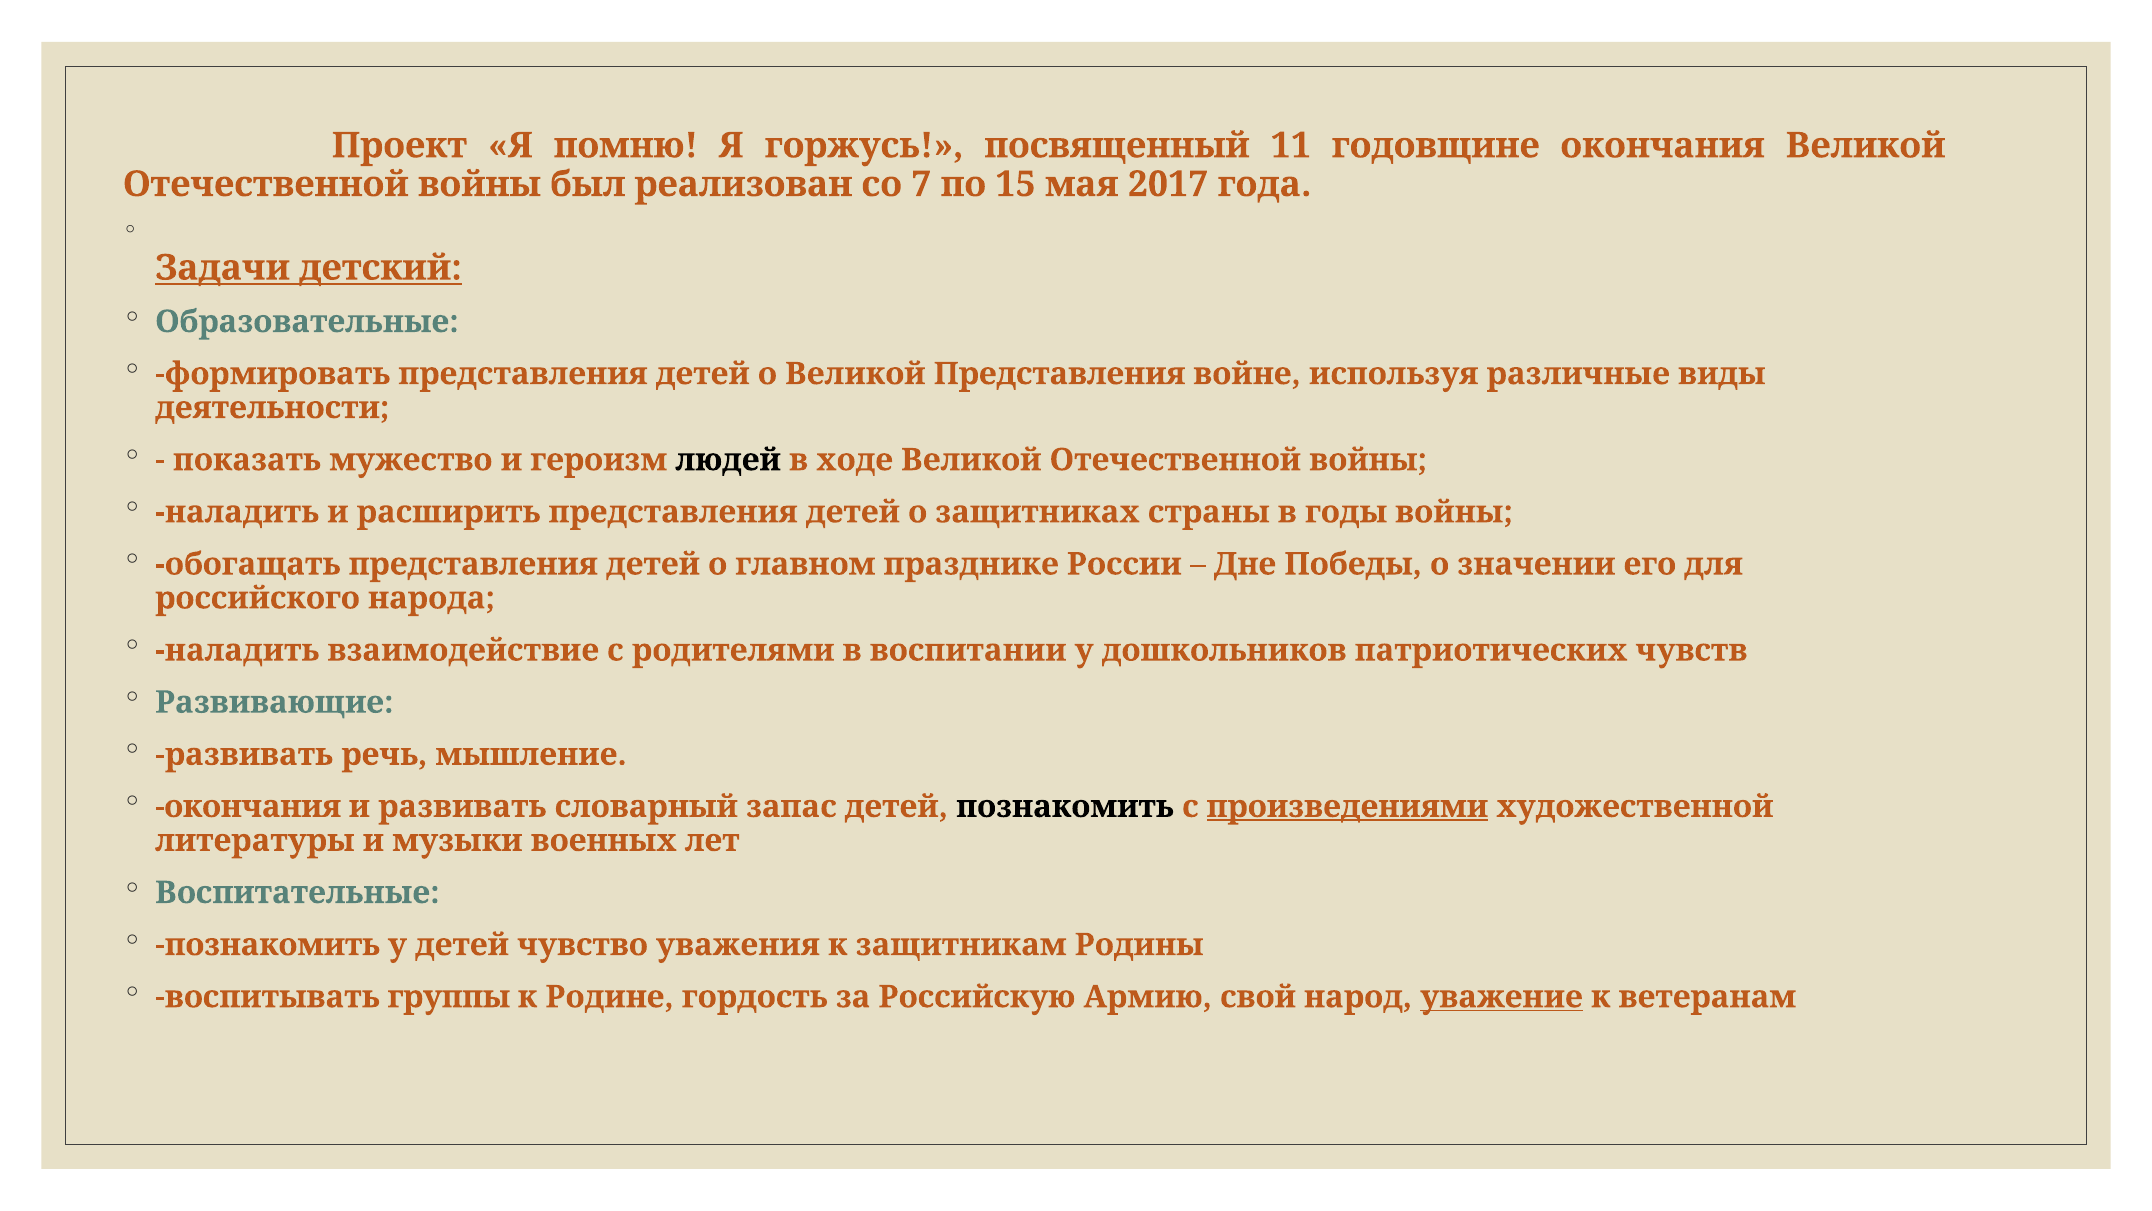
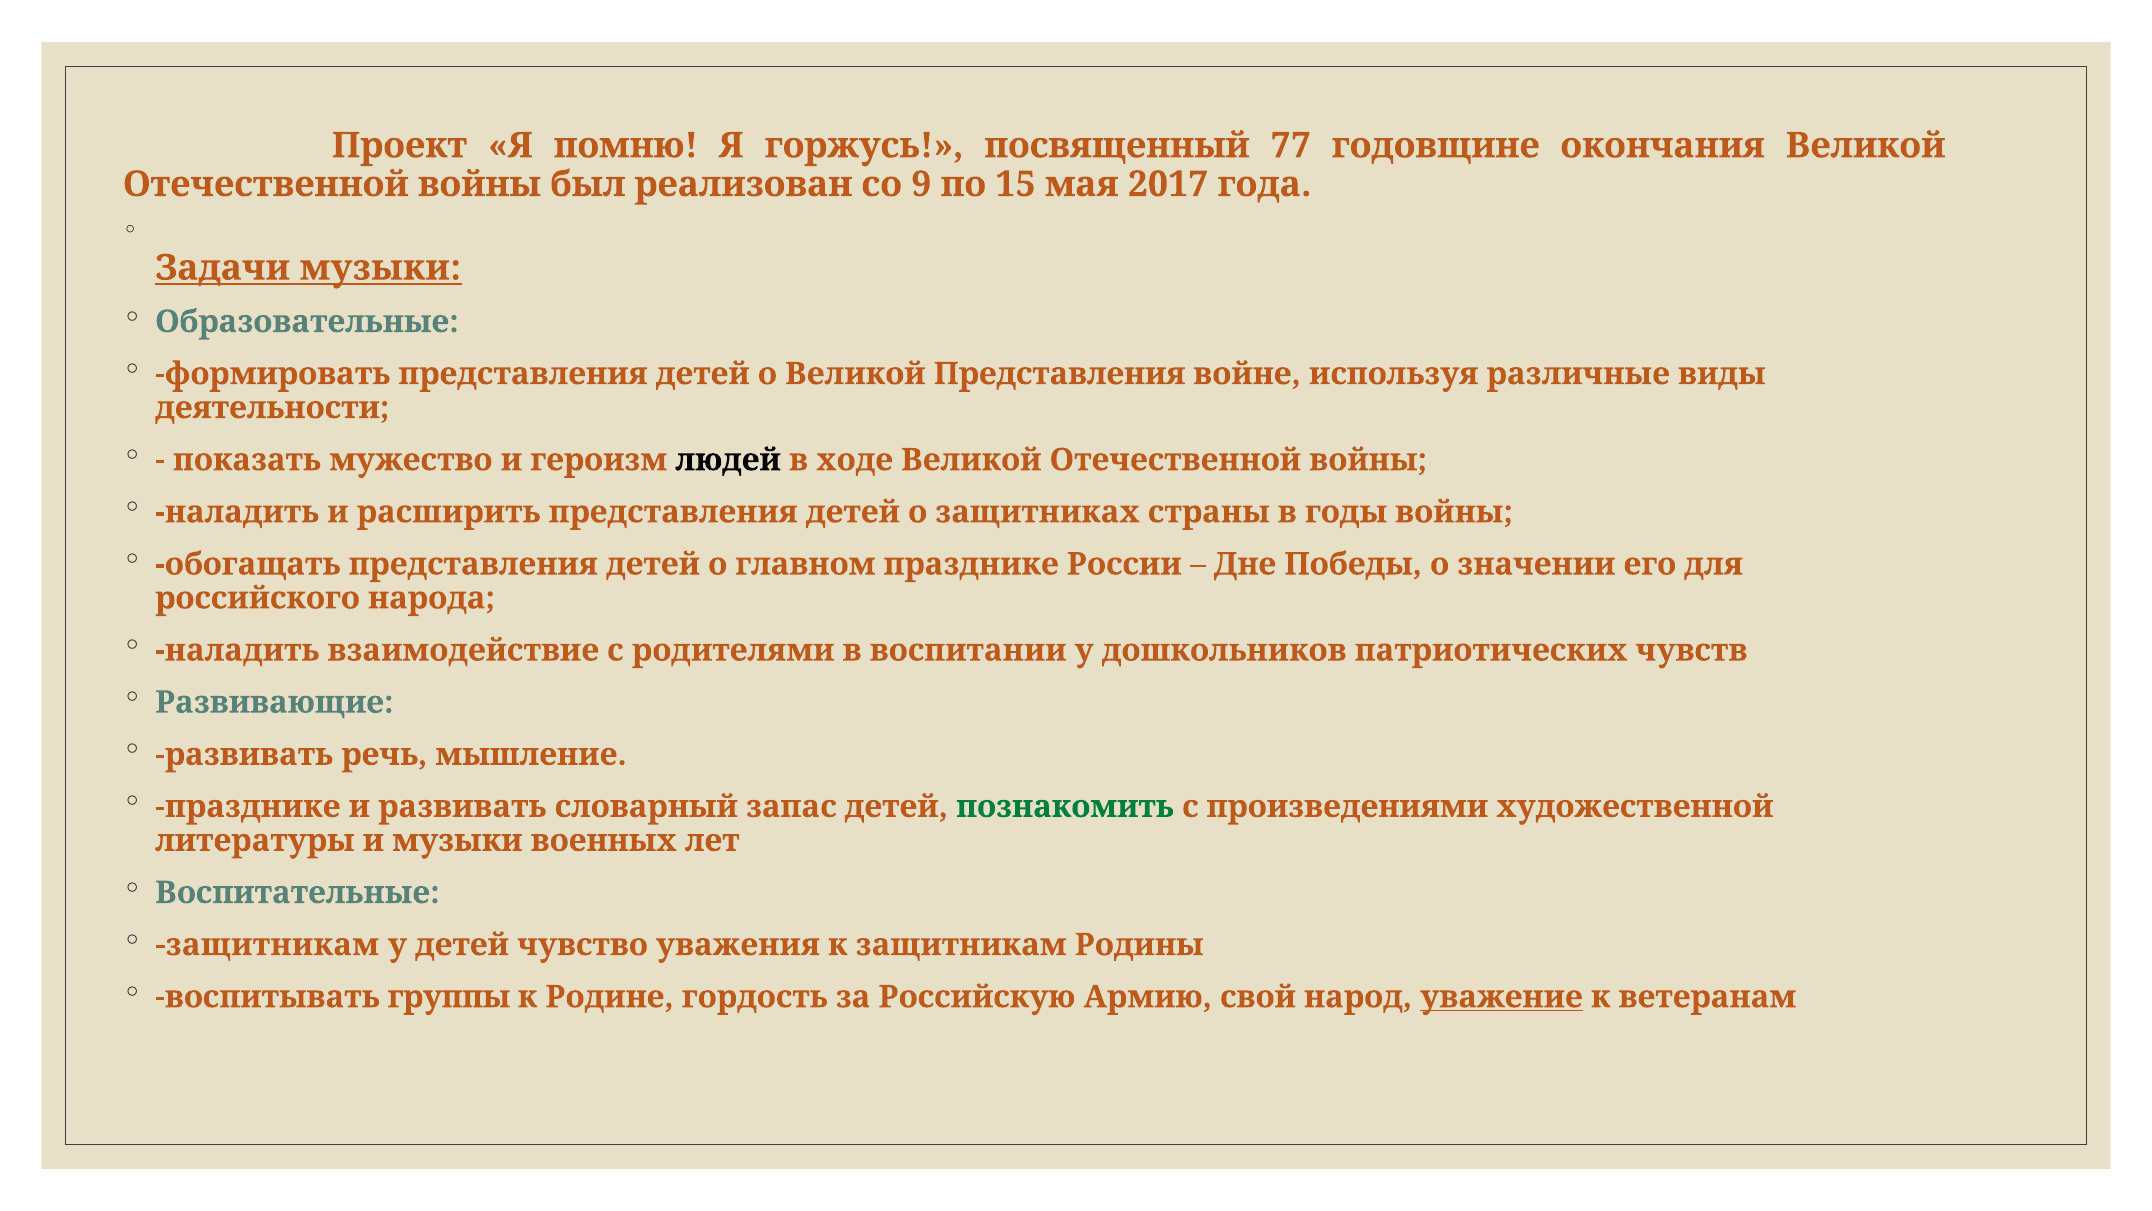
11: 11 -> 77 (1291, 146)
7: 7 -> 9 (921, 184)
Задачи детский: детский -> музыки (380, 268)
окончания: окончания -> празднике (248, 806)
познакомить colour: black -> green (1065, 806)
произведениями underline: present -> none (1347, 806)
познакомить: познакомить -> защитникам (267, 944)
